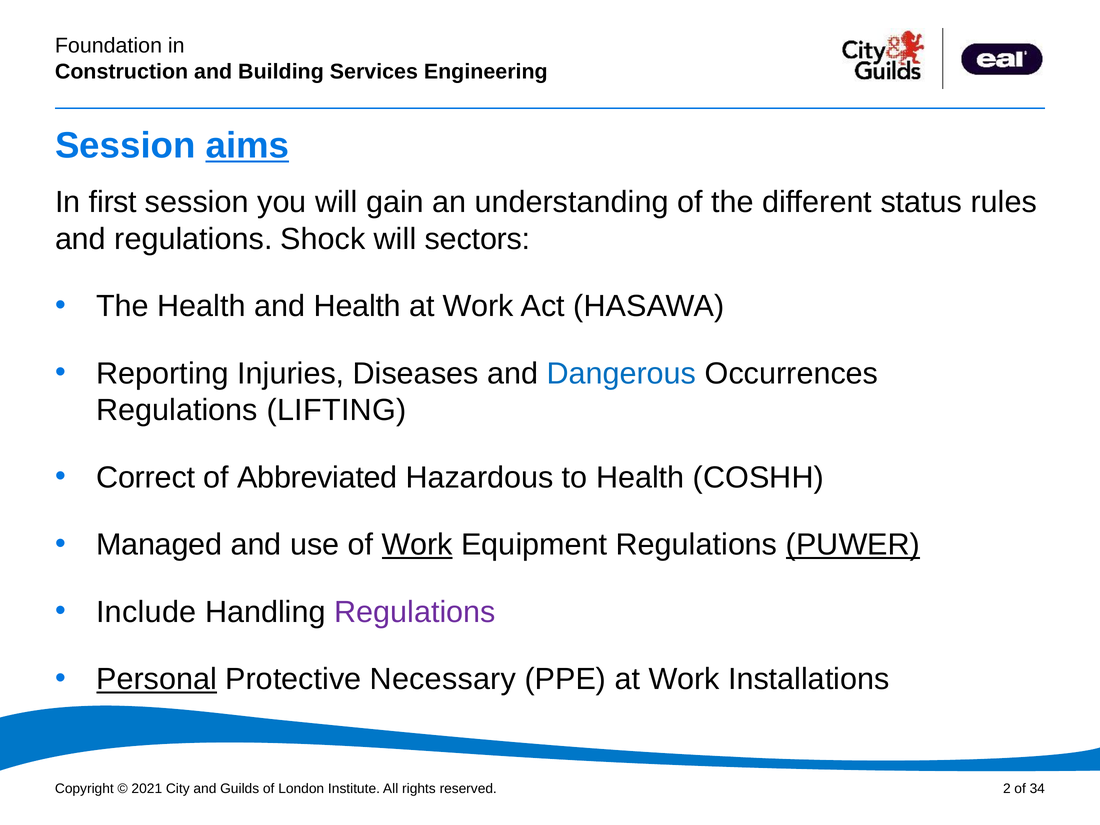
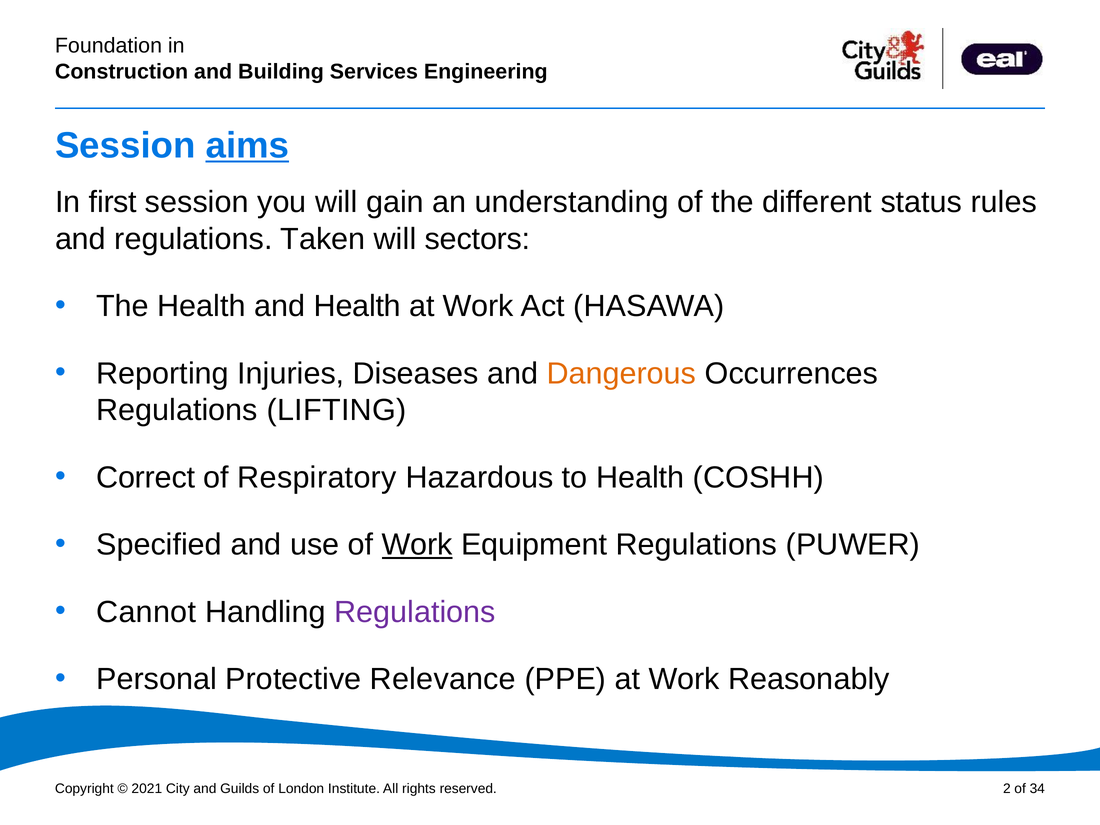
Shock: Shock -> Taken (323, 239)
Dangerous colour: blue -> orange (621, 374)
Abbreviated: Abbreviated -> Respiratory (317, 478)
Managed: Managed -> Specified (159, 545)
PUWER underline: present -> none (853, 545)
Include: Include -> Cannot (146, 612)
Personal underline: present -> none (157, 679)
Necessary: Necessary -> Relevance (443, 679)
Installations: Installations -> Reasonably (809, 679)
